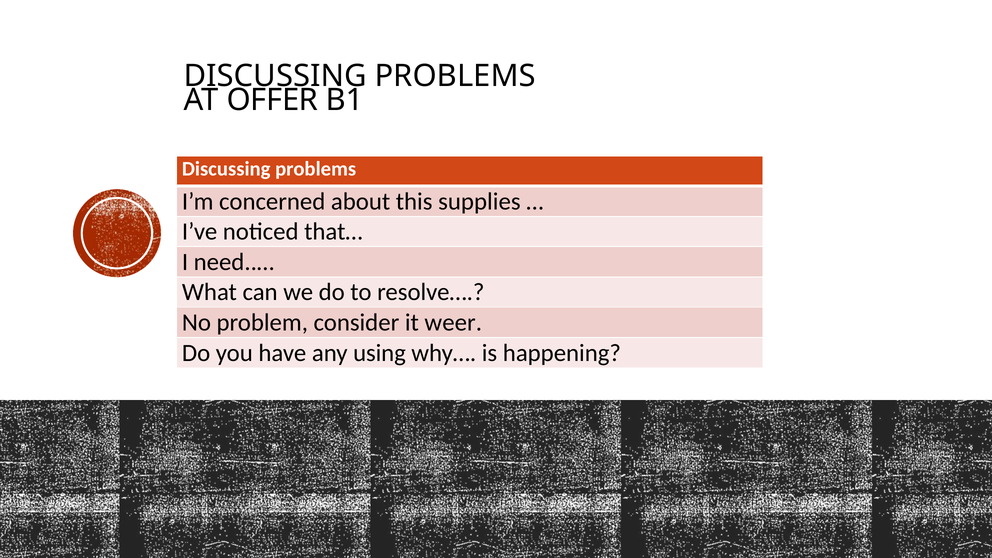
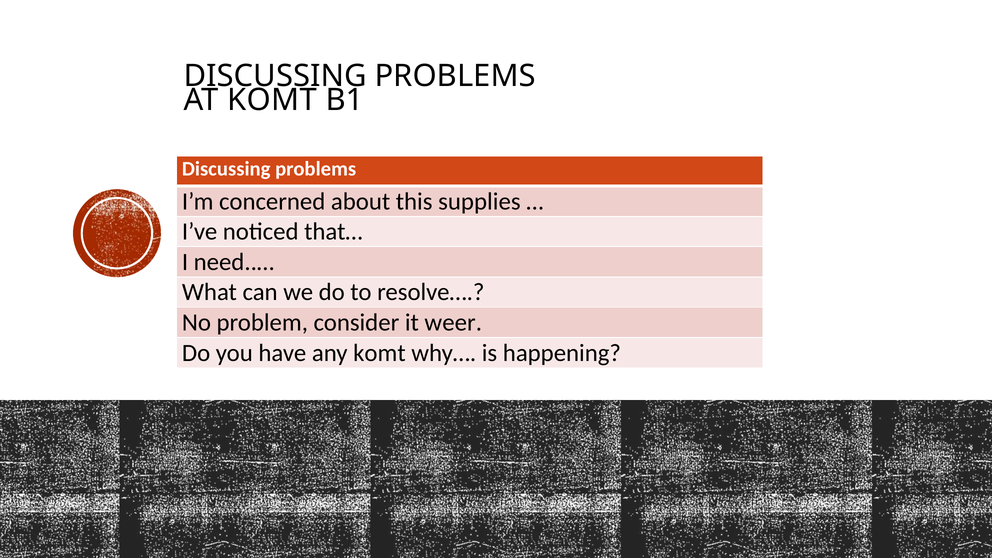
AT OFFER: OFFER -> KOMT (272, 100)
any using: using -> komt (379, 353)
